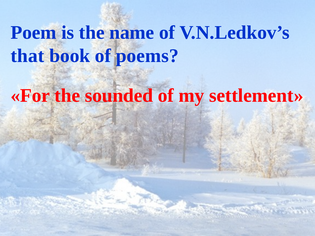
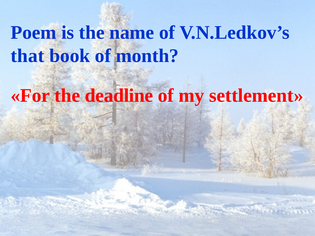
poems: poems -> month (147, 56)
sounded: sounded -> deadline (119, 96)
